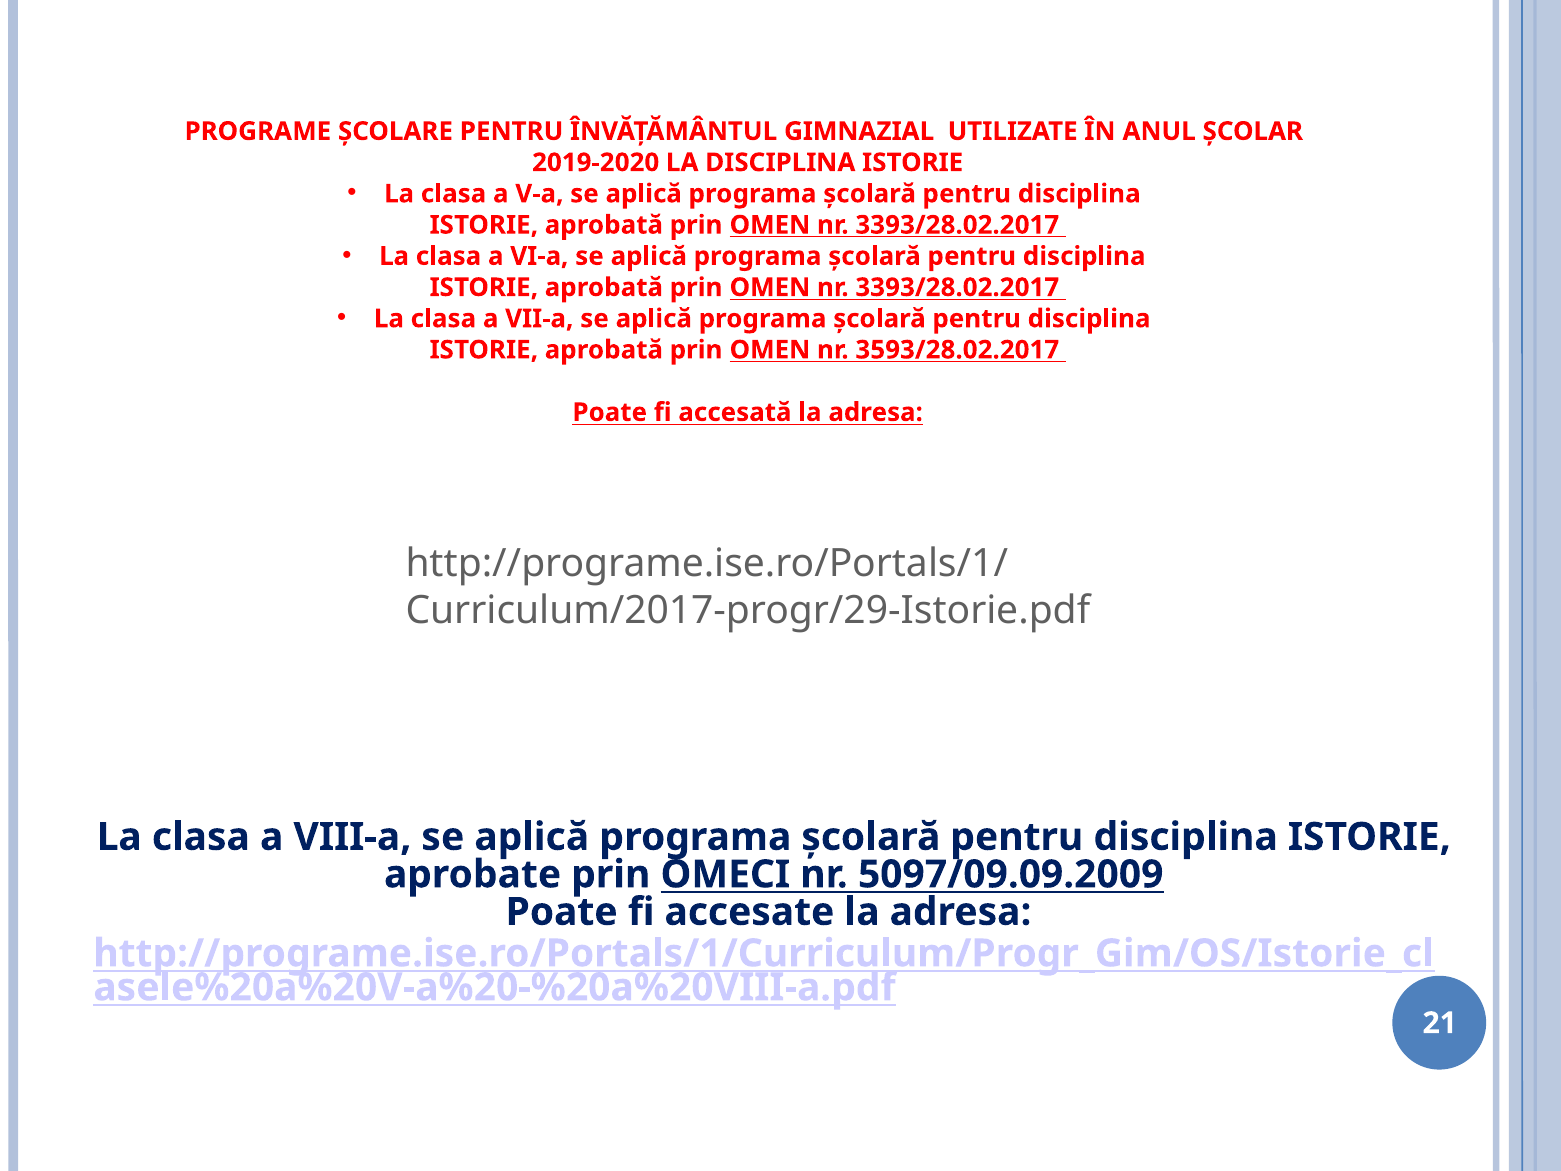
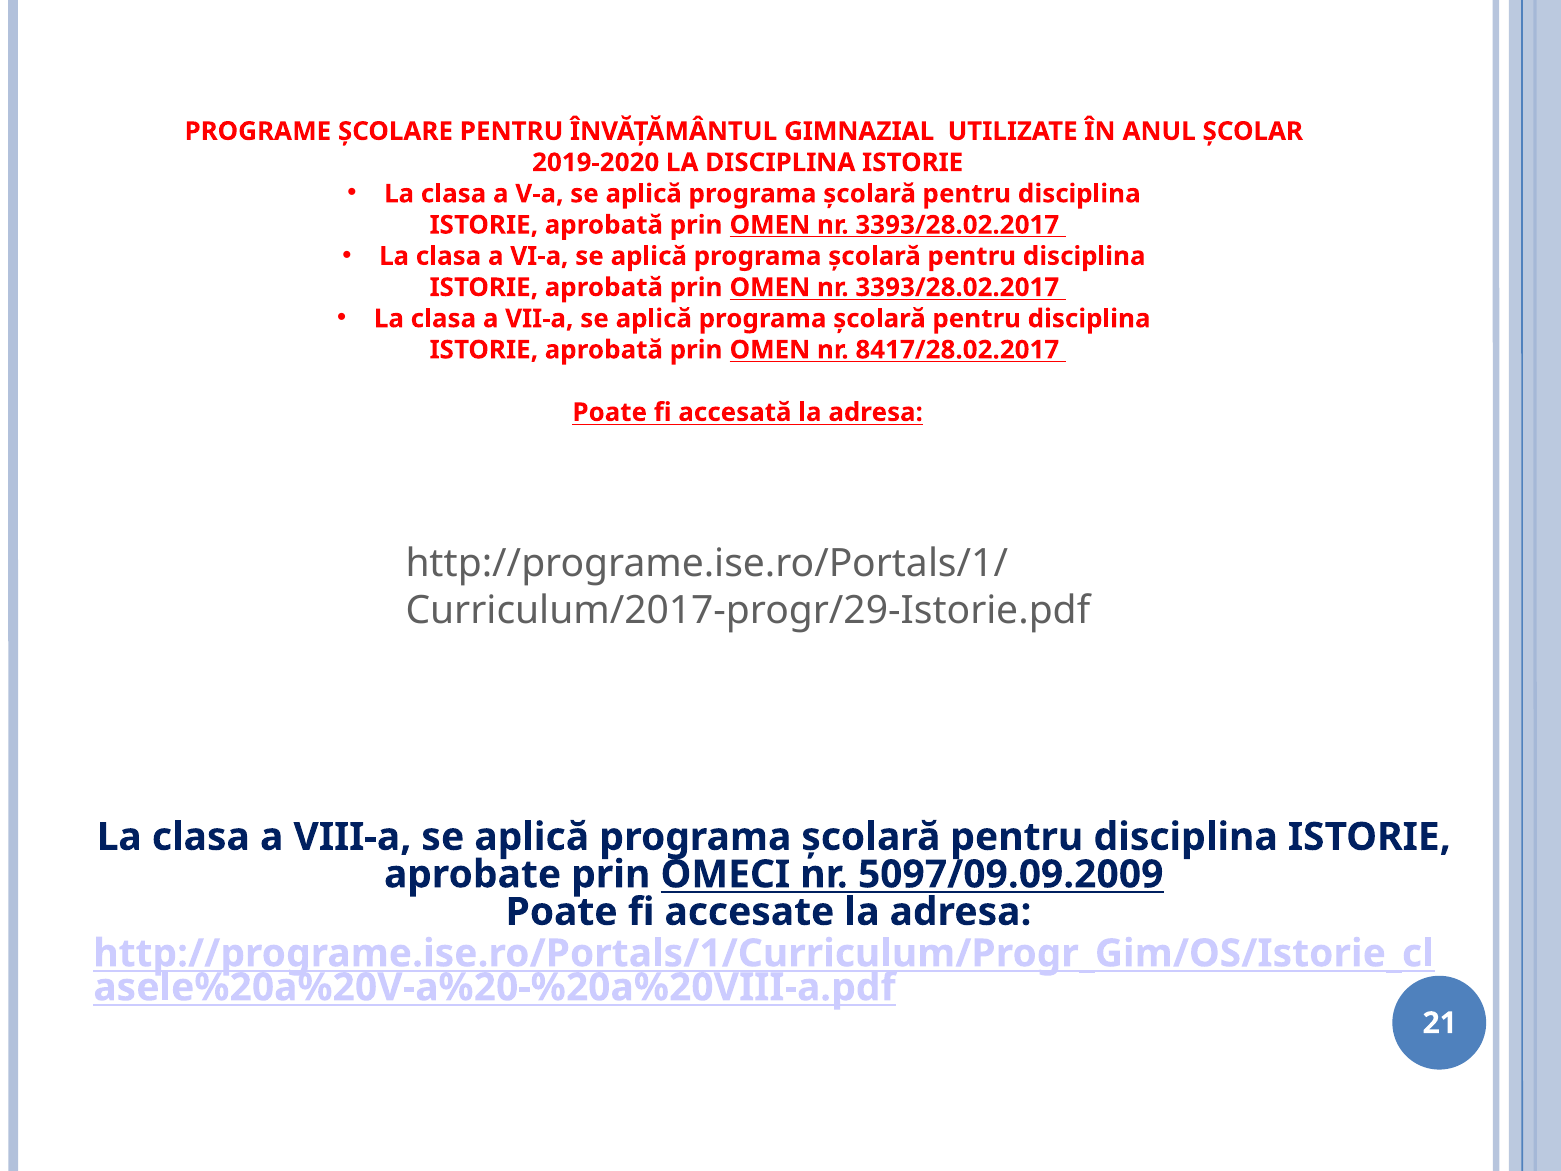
3593/28.02.2017: 3593/28.02.2017 -> 8417/28.02.2017 (957, 350)
